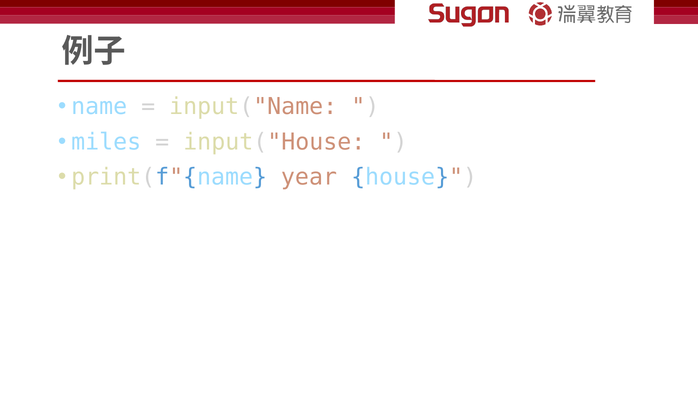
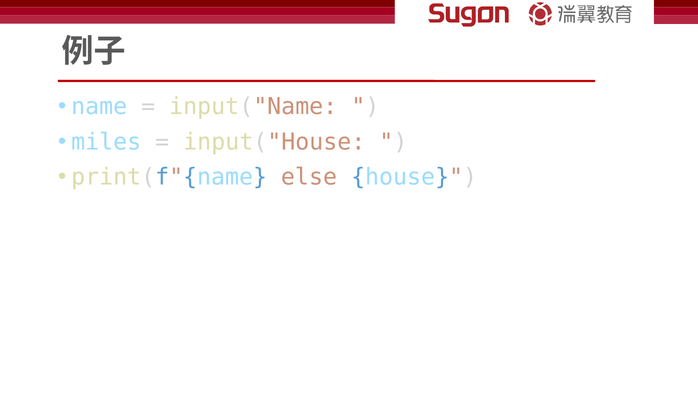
year: year -> else (309, 177)
